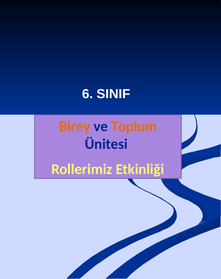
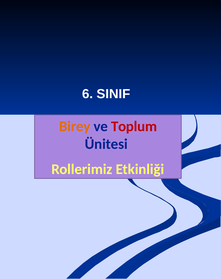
Toplum colour: orange -> red (134, 126)
